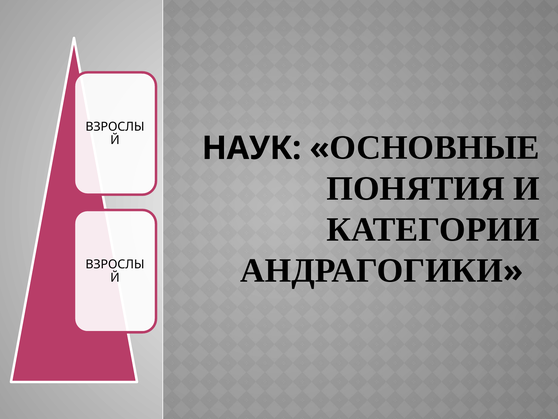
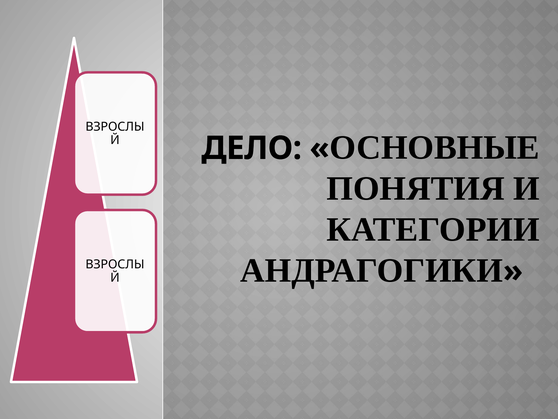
НАУК: НАУК -> ДЕЛО (252, 148)
